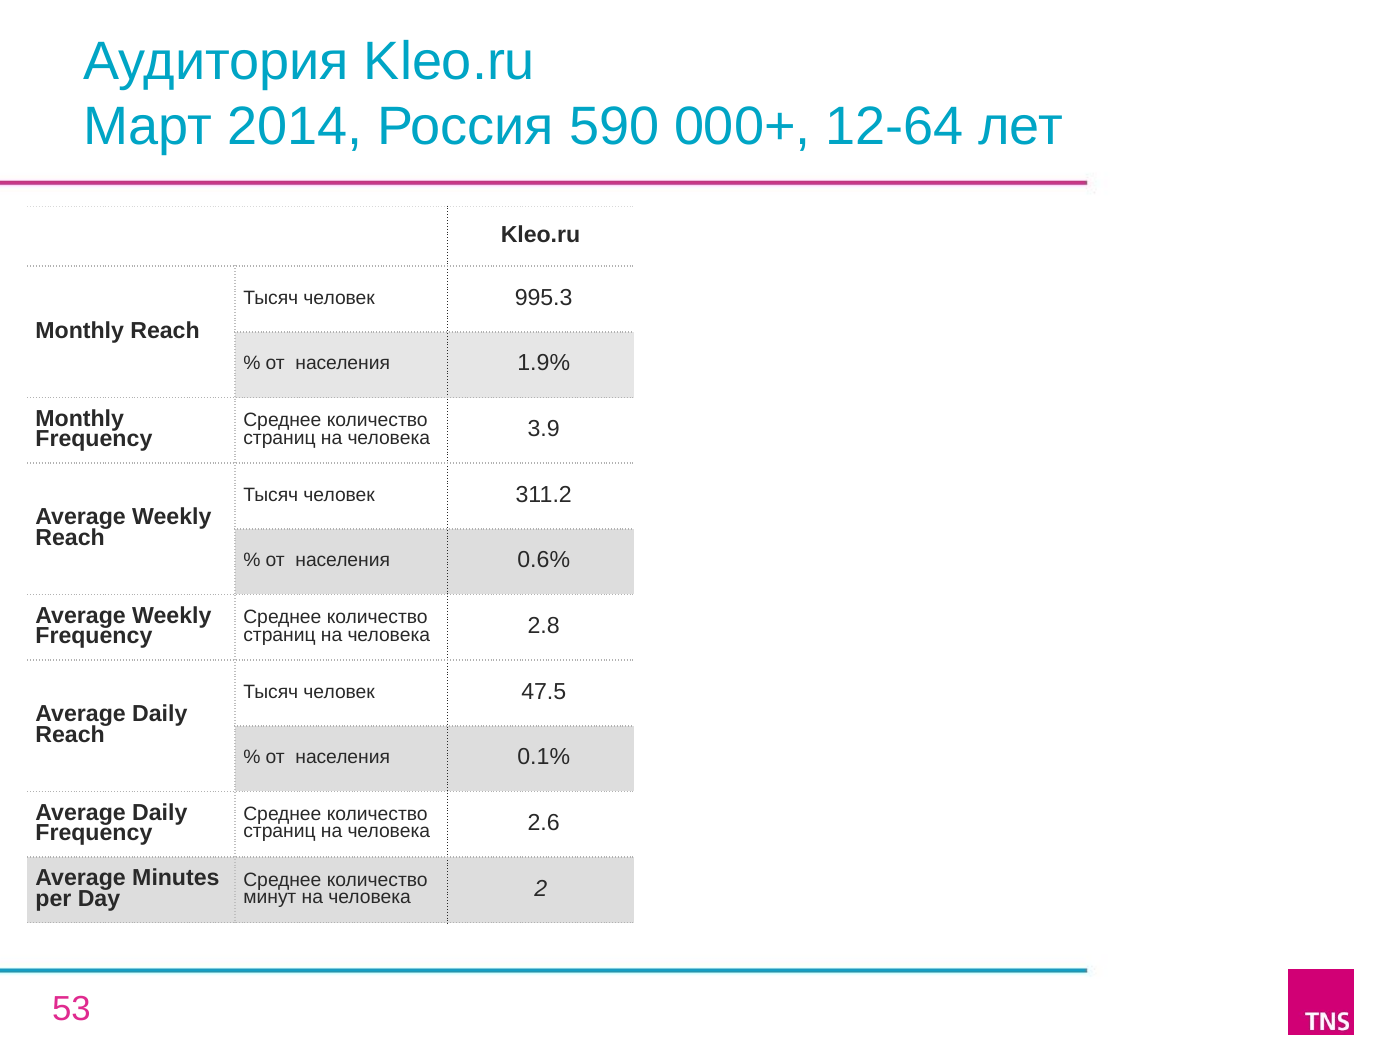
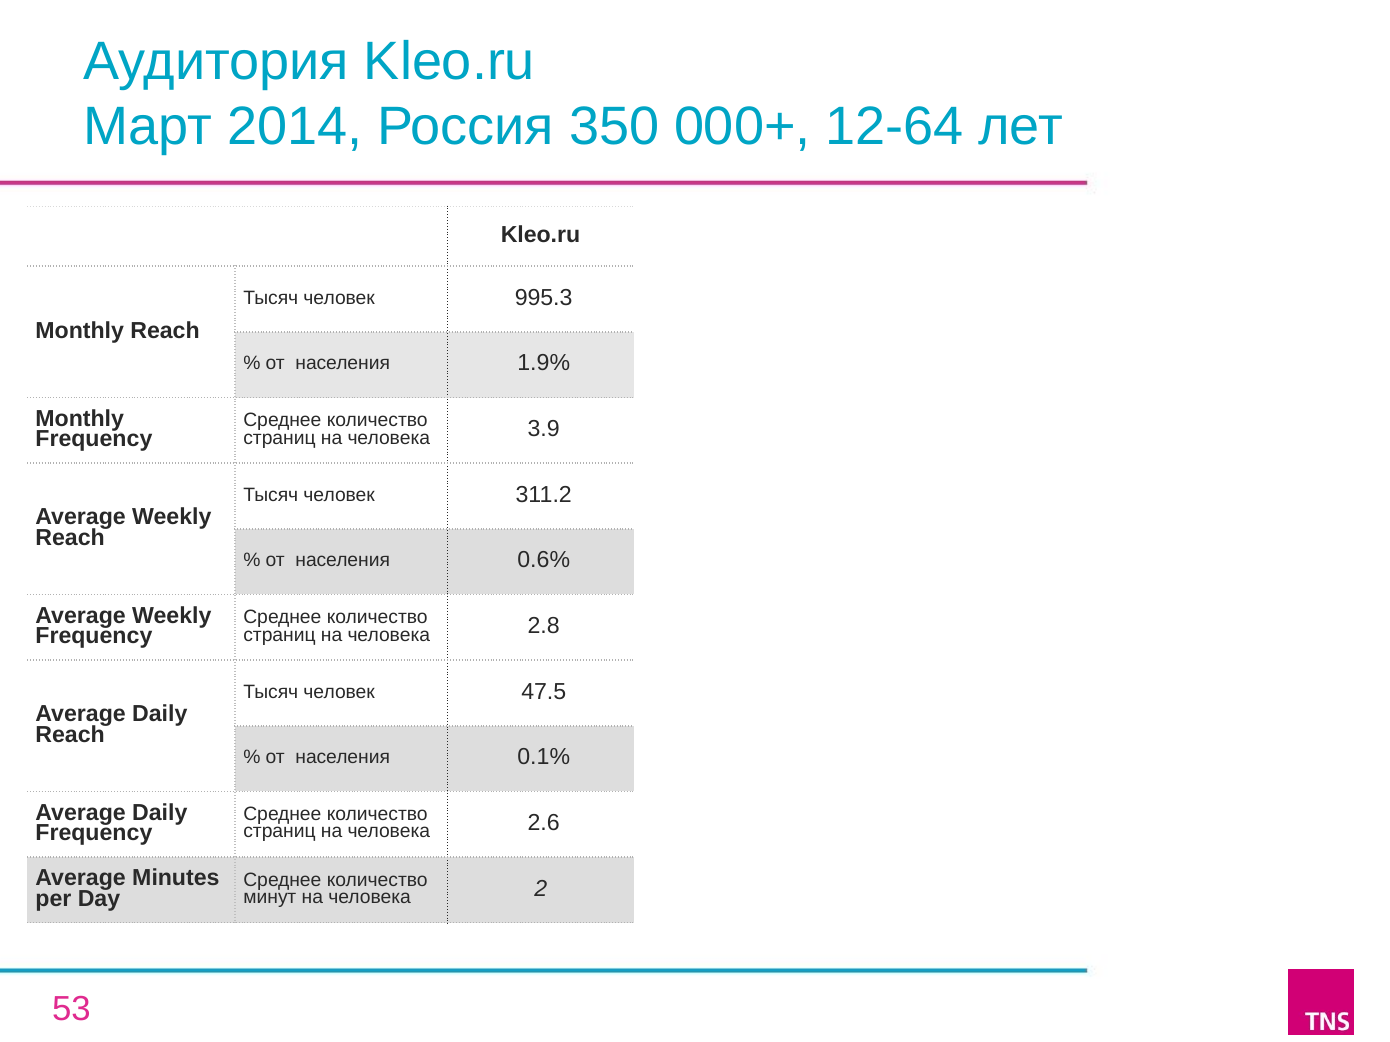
590: 590 -> 350 (614, 127)
